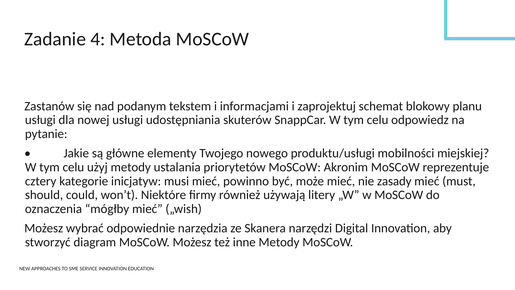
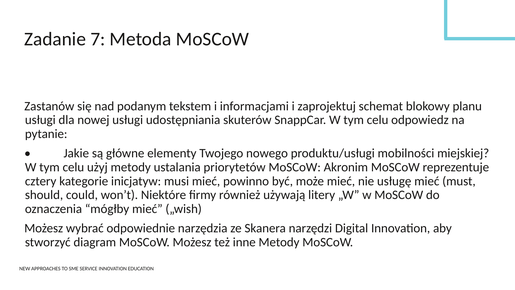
4: 4 -> 7 (98, 39)
zasady: zasady -> usługę (394, 181)
